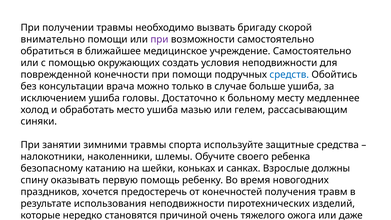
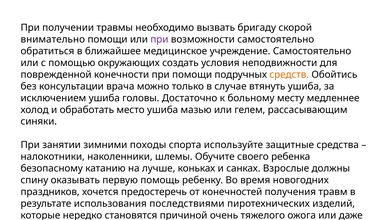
средств colour: blue -> orange (289, 75)
больше: больше -> втянуть (267, 86)
зимними травмы: травмы -> походы (148, 145)
шейки: шейки -> лучше (159, 168)
использования неподвижности: неподвижности -> последствиями (187, 204)
